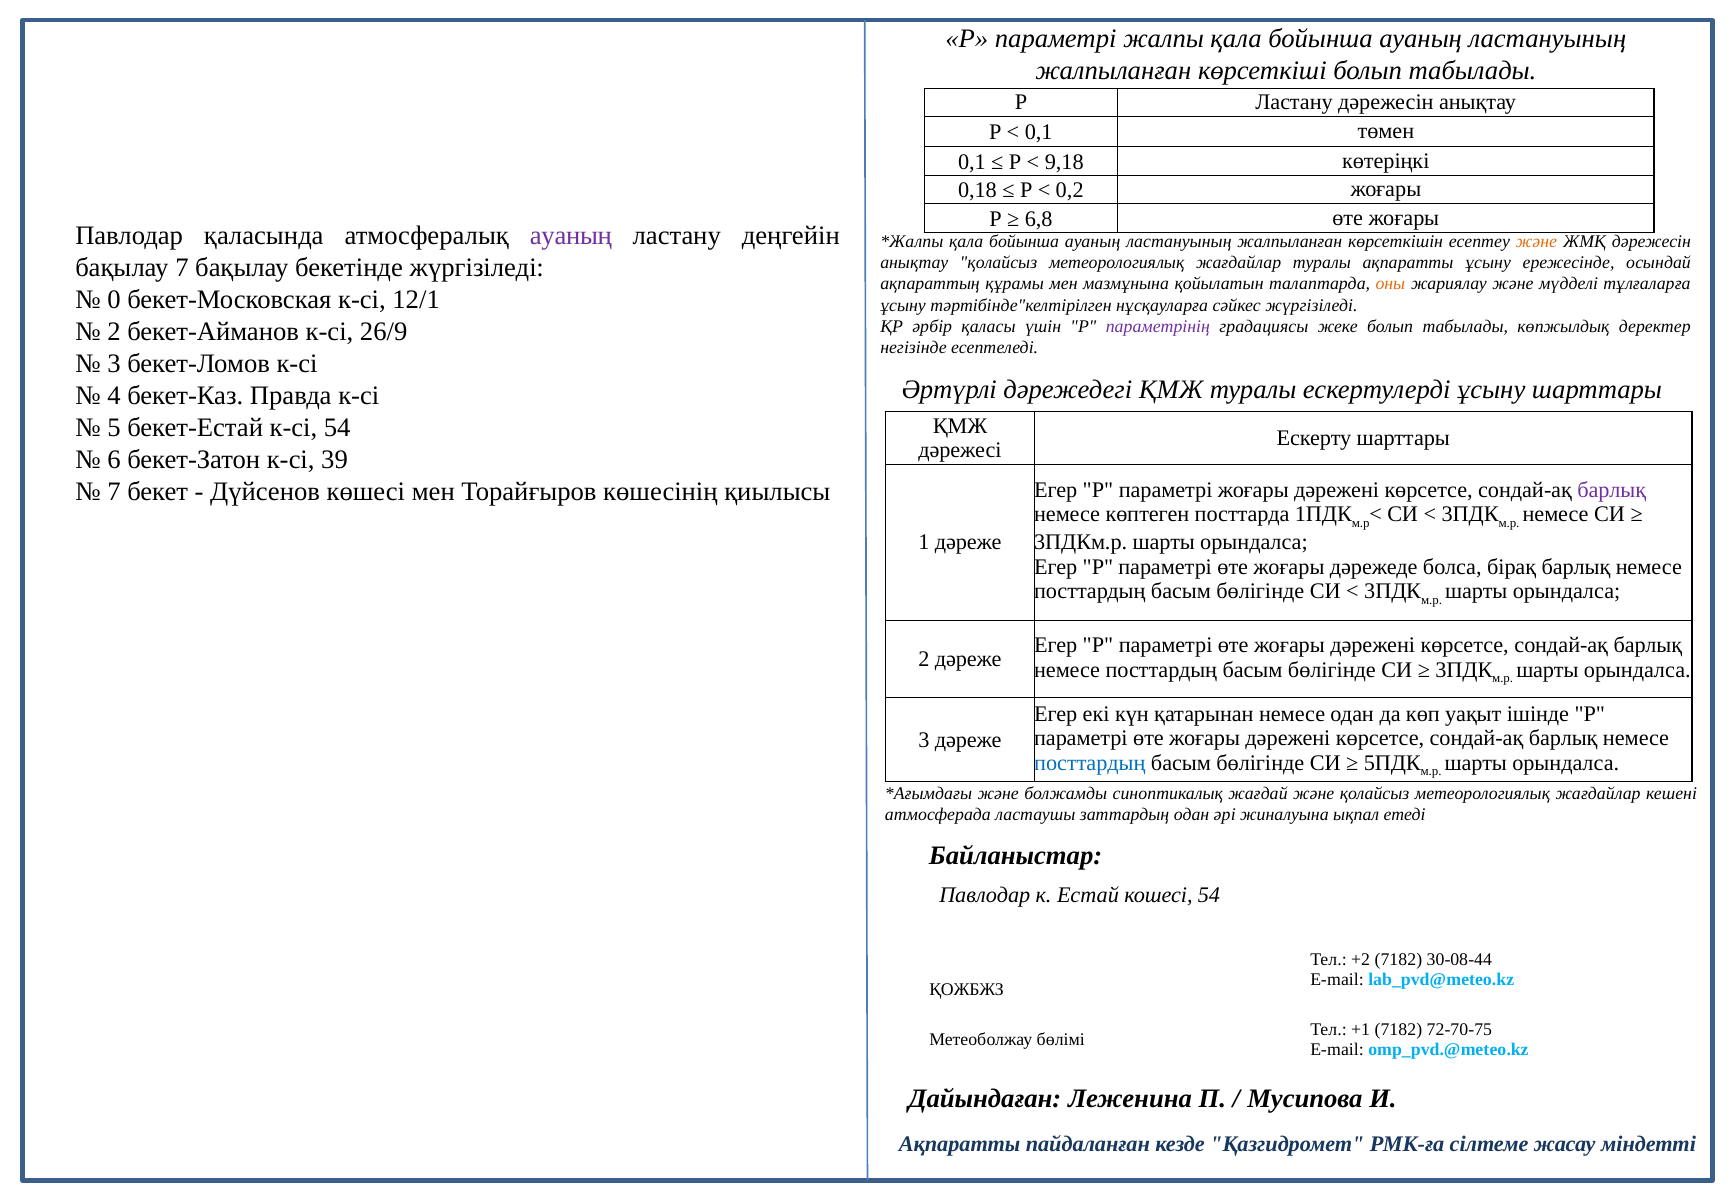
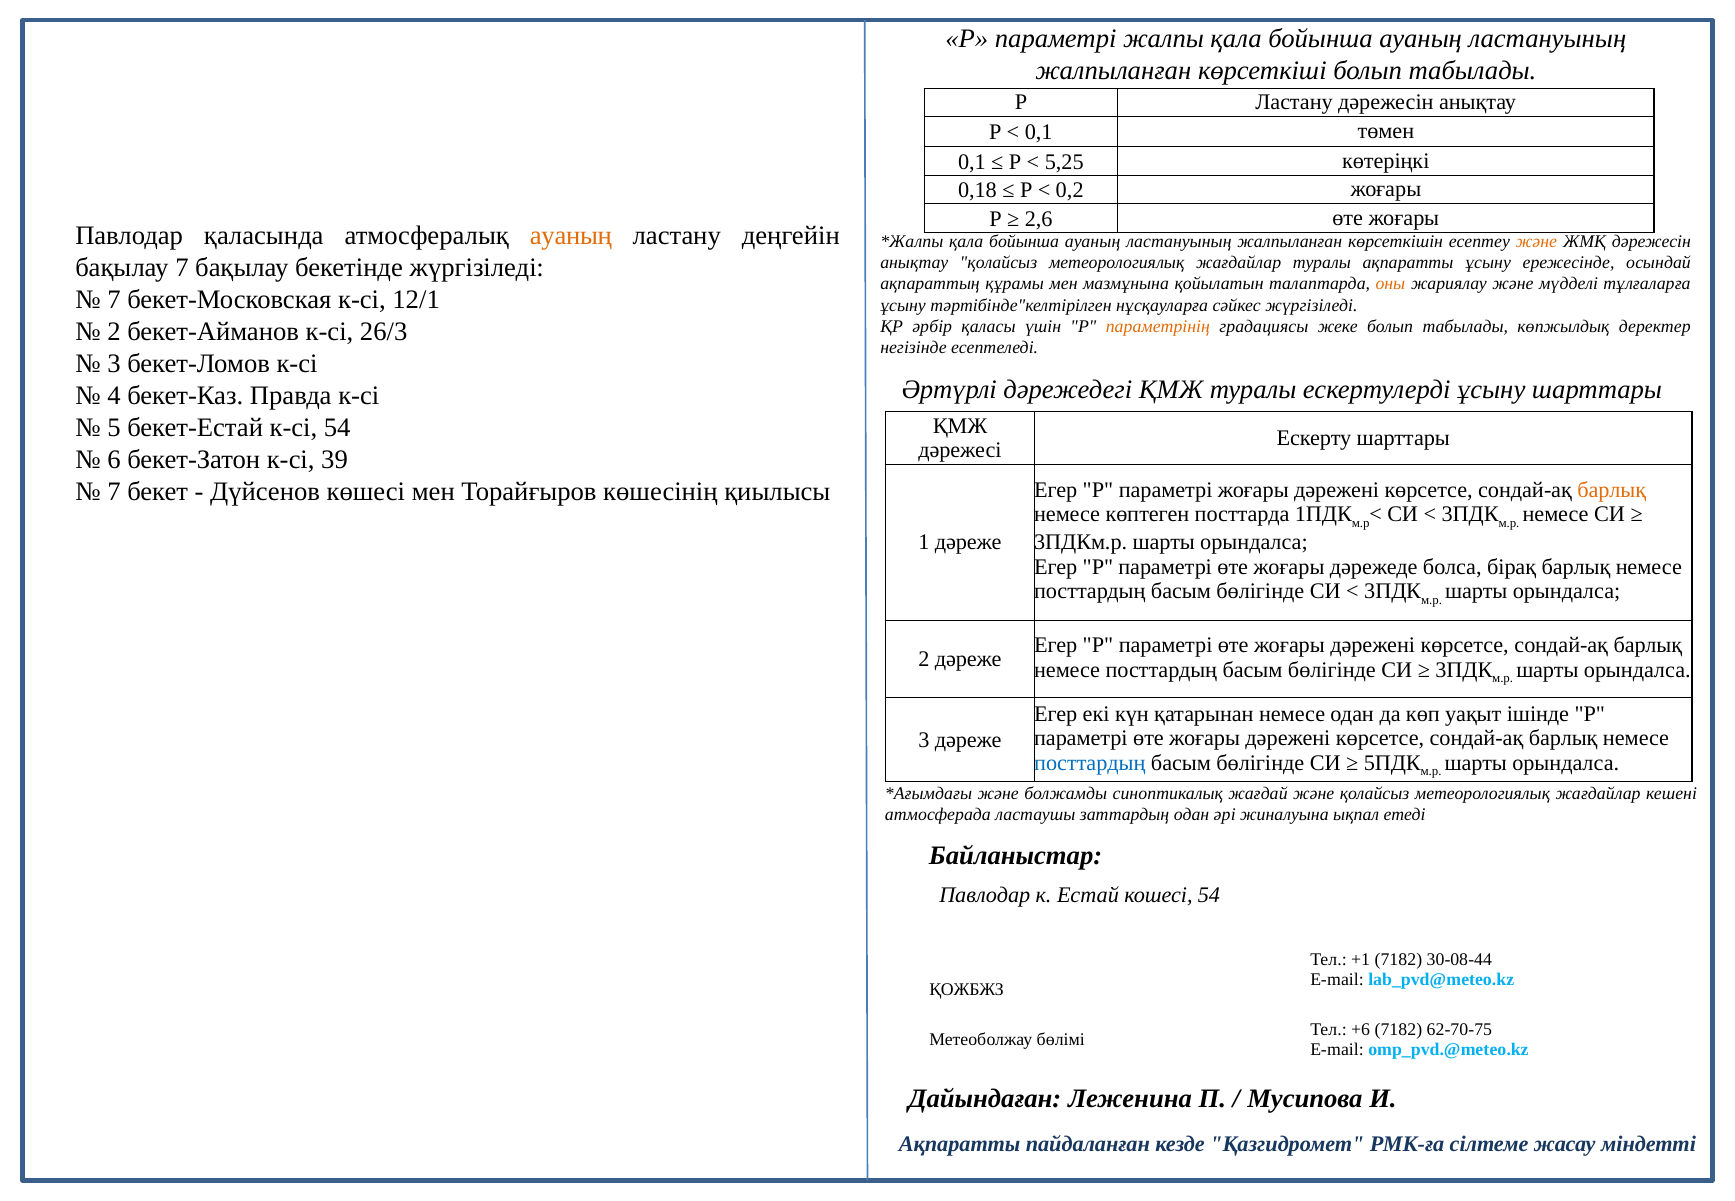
9,18: 9,18 -> 5,25 (1064, 162)
6,8: 6,8 -> 2,6 (1039, 219)
ауаның colour: purple -> orange (571, 235)
0: 0 -> 7 (114, 299)
параметрінің colour: purple -> orange (1158, 327)
26/9: 26/9 -> 26/3 (384, 331)
барлық colour: purple -> orange (1612, 490)
+2: +2 -> +1 (1361, 960)
+1: +1 -> +6 (1361, 1030)
72-70-75: 72-70-75 -> 62-70-75 (1459, 1030)
